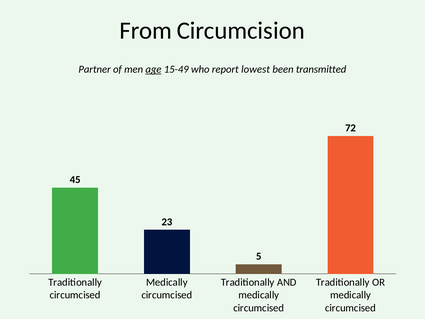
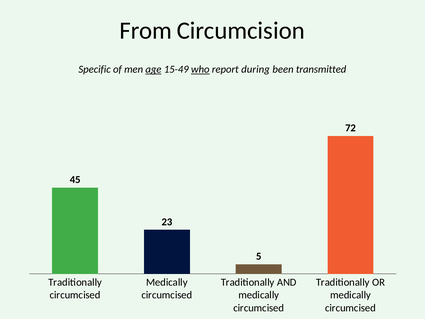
Partner: Partner -> Specific (95, 69)
who underline: none -> present (200, 69)
lowest: lowest -> during (256, 69)
